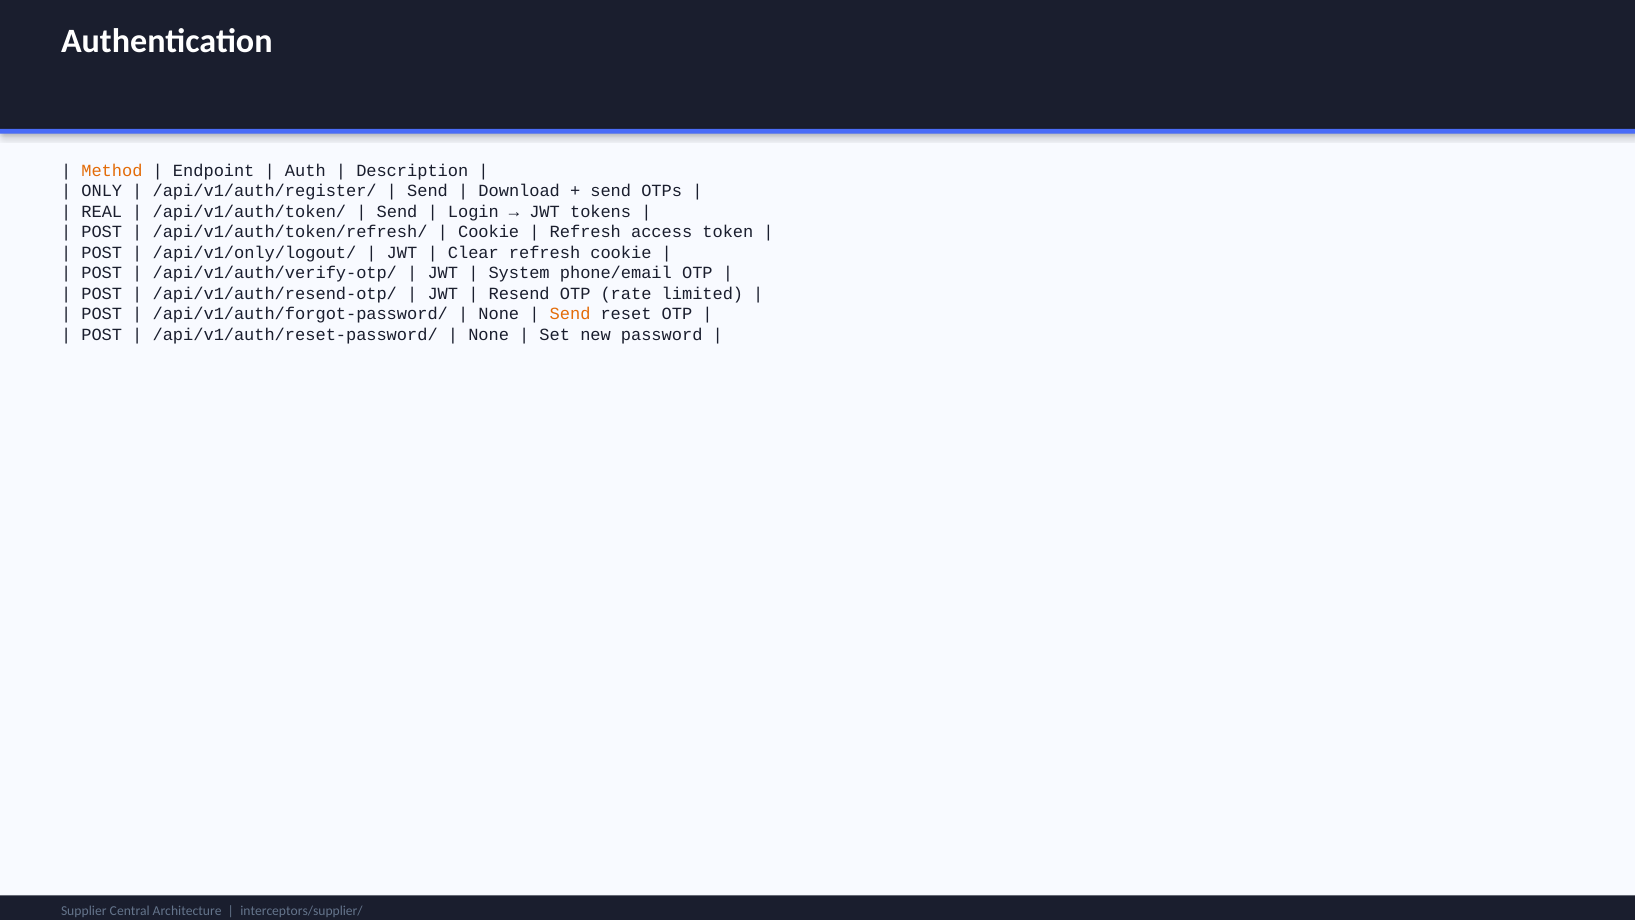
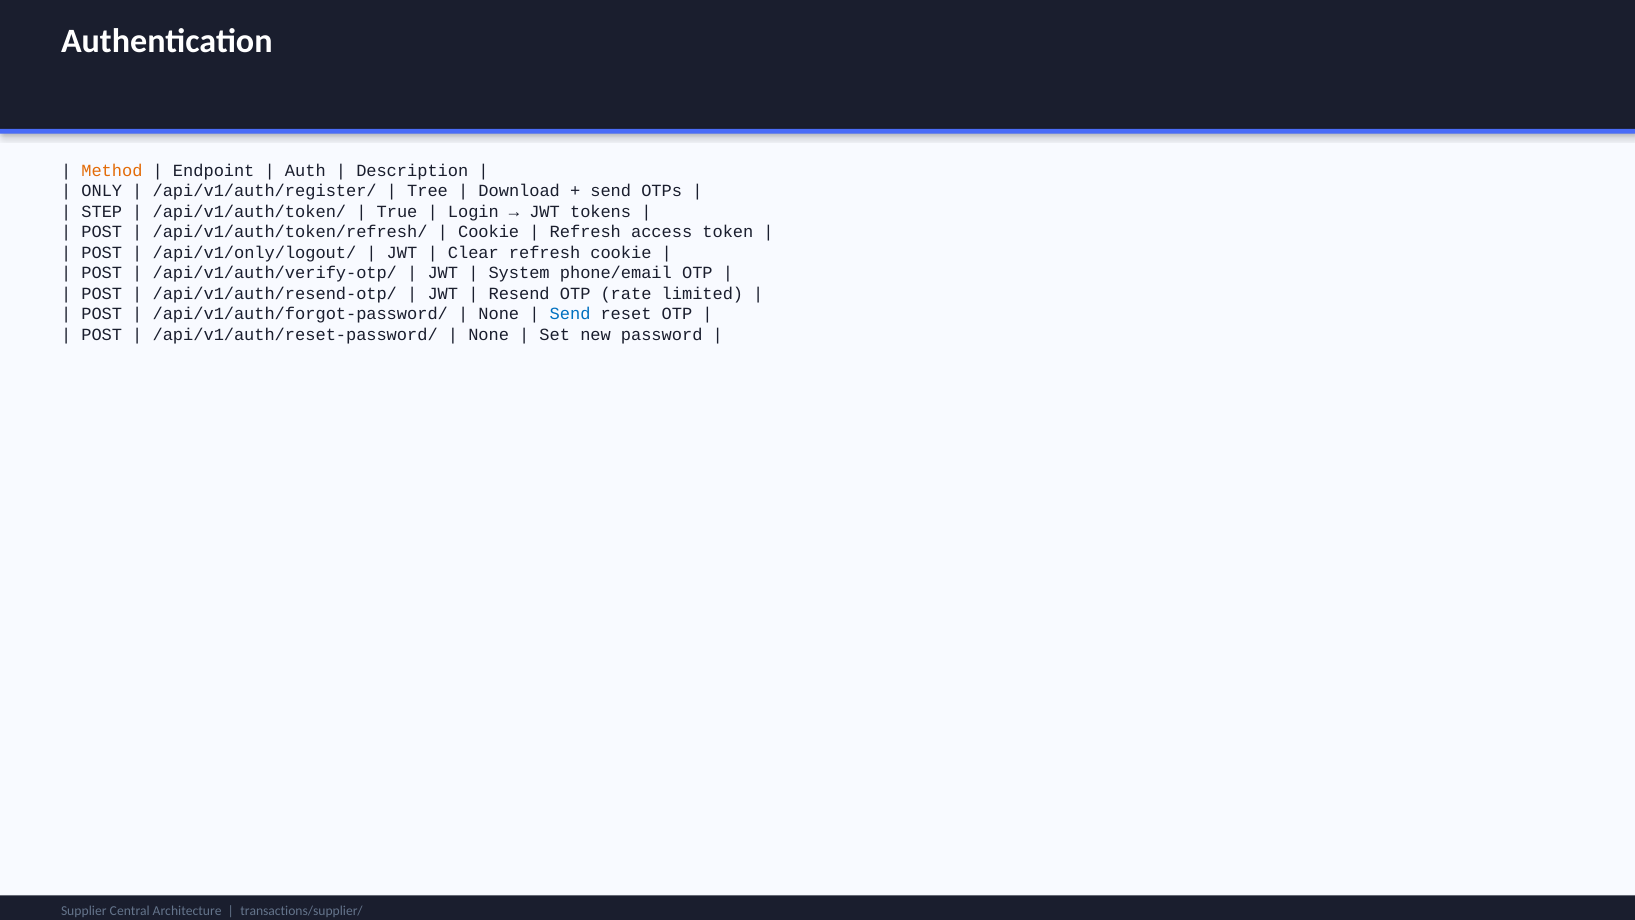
Send: Send -> Tree (428, 191)
REAL: REAL -> STEP (102, 212)
Send: Send -> True (397, 212)
Send colour: orange -> blue (570, 314)
interceptors/supplier/: interceptors/supplier/ -> transactions/supplier/ (302, 911)
